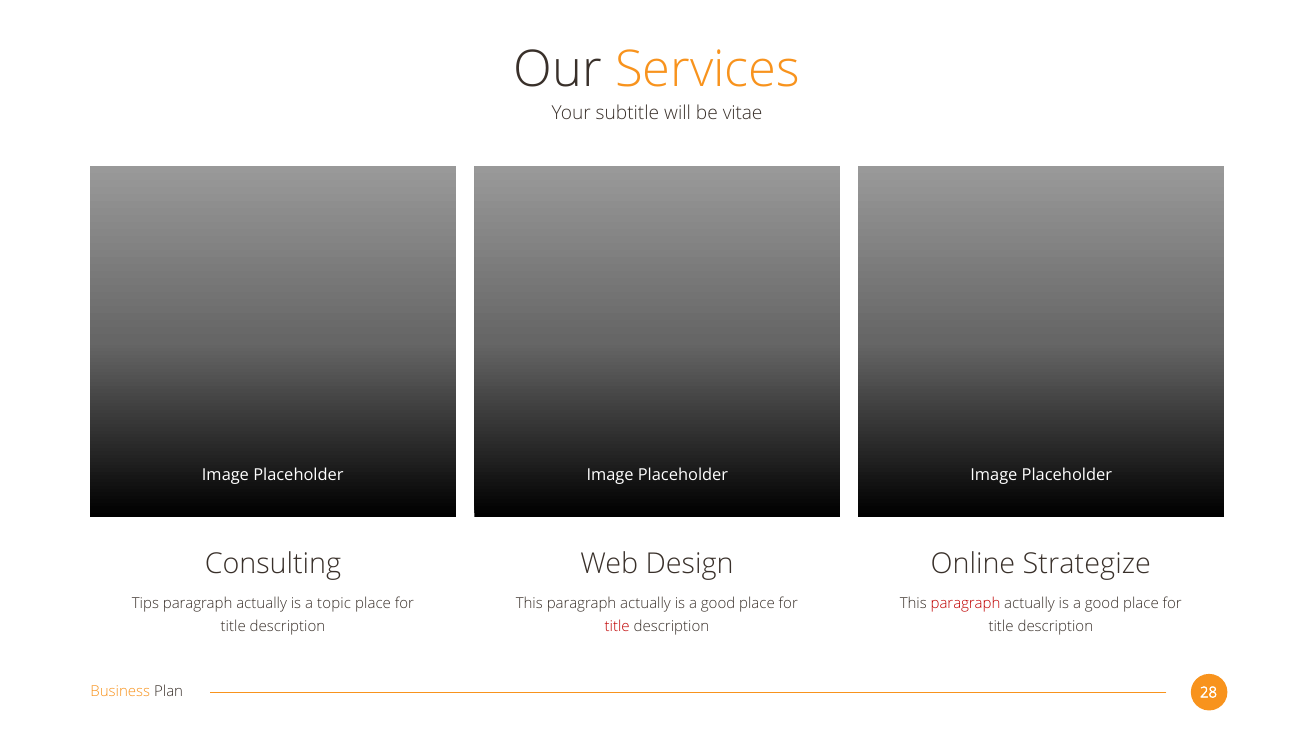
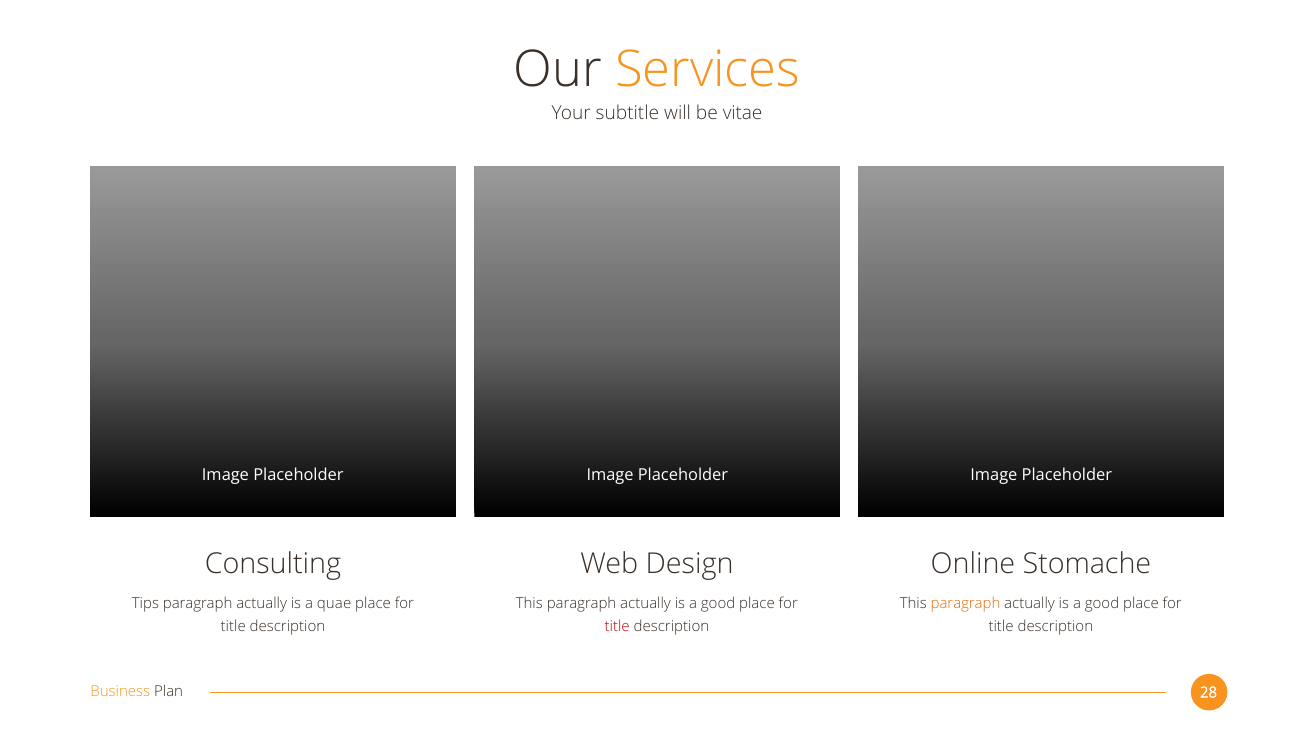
Strategize: Strategize -> Stomache (1087, 564)
topic: topic -> quae (334, 603)
paragraph colour: red -> orange (966, 603)
